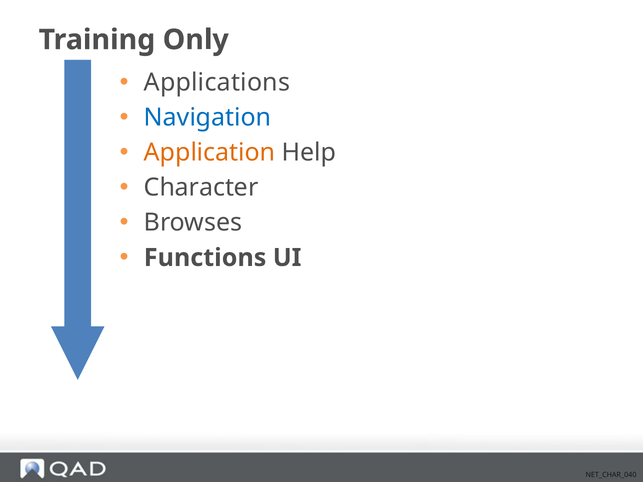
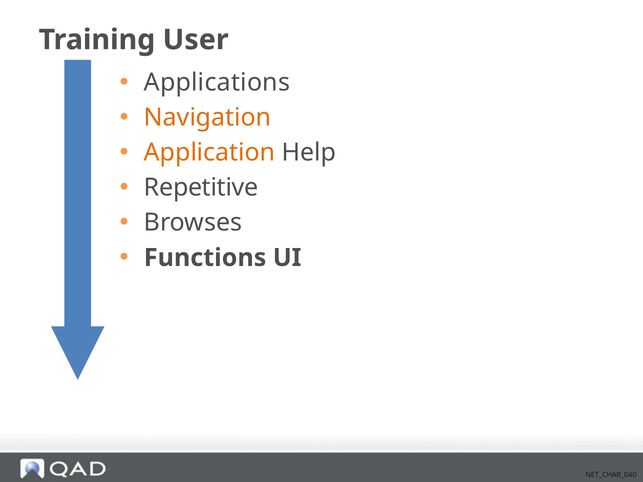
Only: Only -> User (196, 40)
Navigation colour: blue -> orange (208, 118)
Character: Character -> Repetitive (201, 188)
